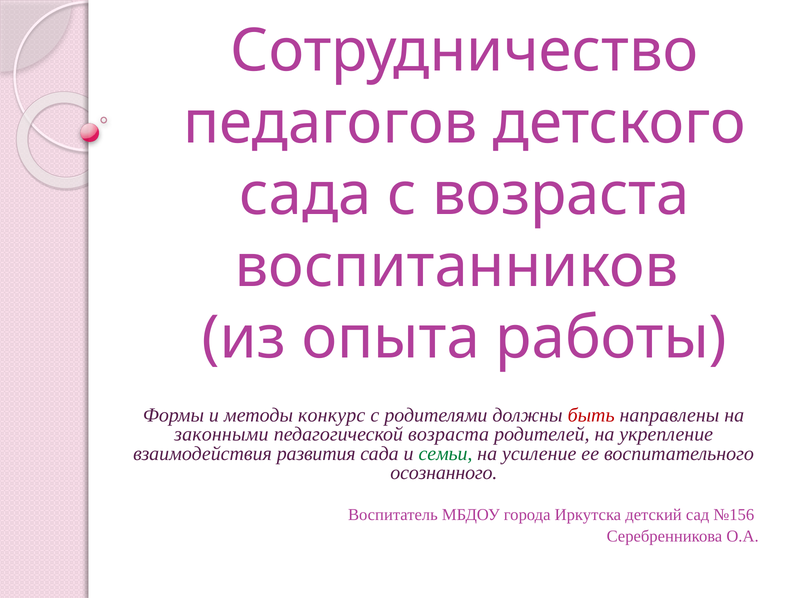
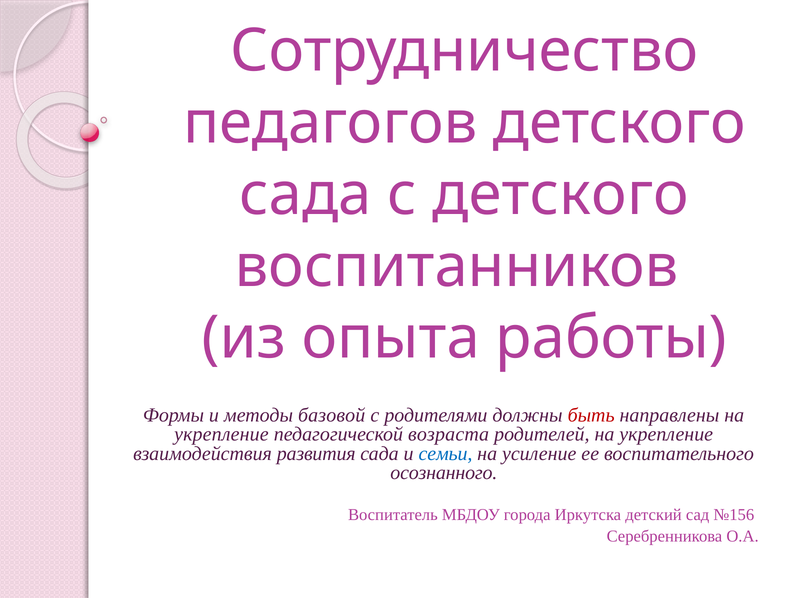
с возраста: возраста -> детского (561, 195)
конкурс: конкурс -> базовой (332, 416)
законными: законными -> укрепление (221, 435)
семьи colour: green -> blue (446, 454)
